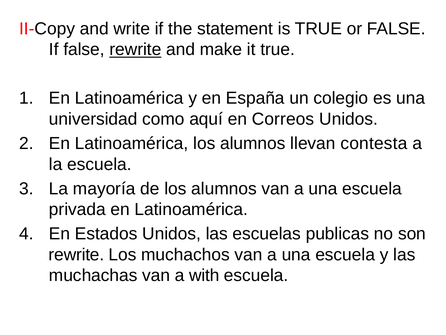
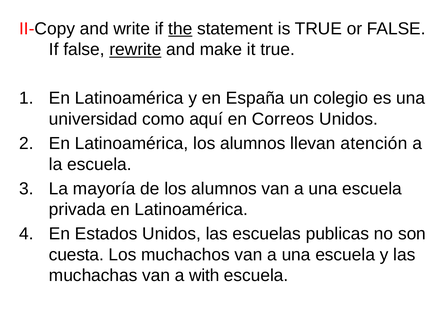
the underline: none -> present (180, 29)
contesta: contesta -> atención (374, 143)
rewrite: rewrite -> cuesta (76, 254)
